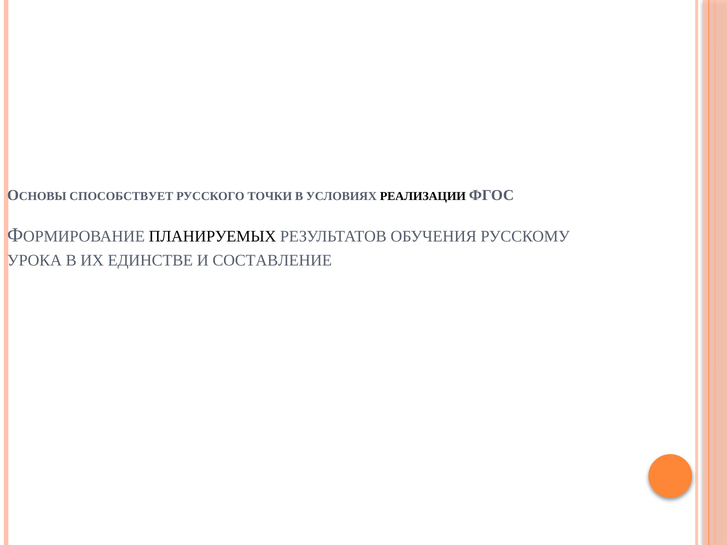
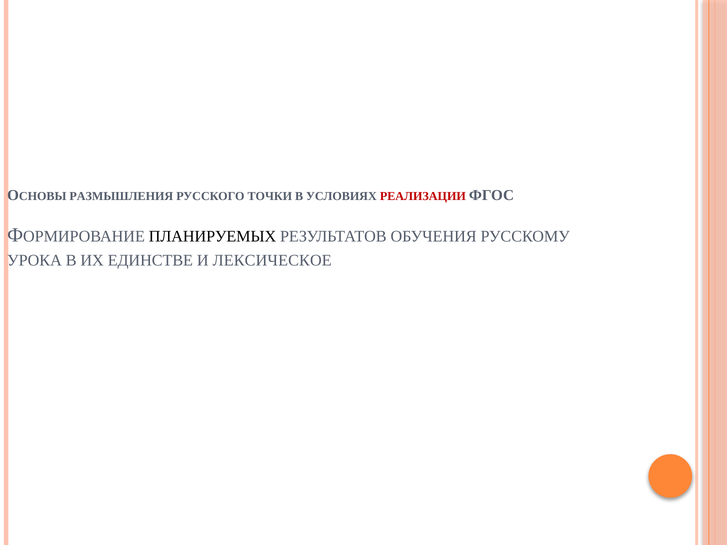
СПОСОБСТВУЕТ: СПОСОБСТВУЕТ -> РАЗМЫШЛЕНИЯ (121, 196)
РЕАЛИЗАЦИИ colour: black -> red (423, 196)
СОСТАВЛЕНИЕ: СОСТАВЛЕНИЕ -> ЛЕКСИЧЕСКОЕ (272, 261)
